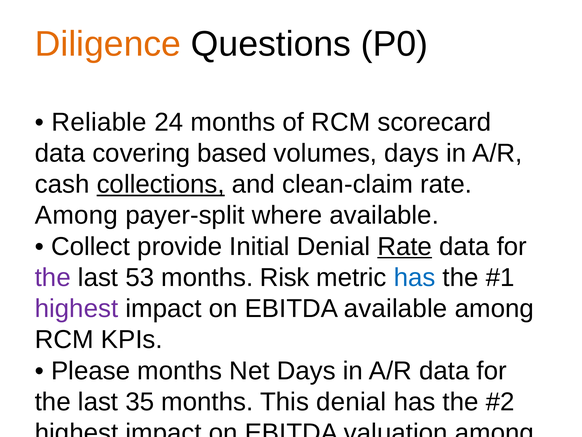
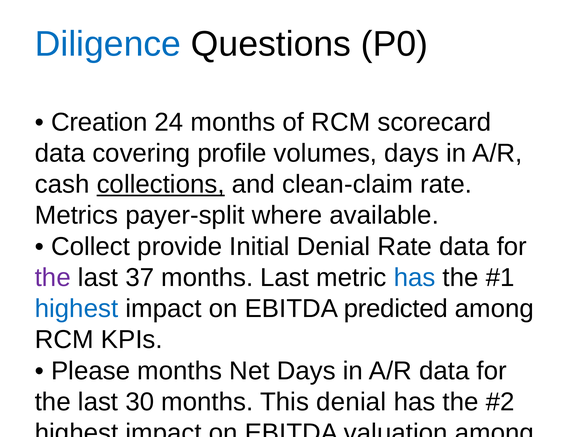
Diligence colour: orange -> blue (108, 44)
Reliable: Reliable -> Creation (99, 122)
based: based -> profile (232, 153)
Among: Among -> Metrics (77, 215)
Rate underline: present -> none (405, 246)
53: 53 -> 37 (140, 277)
months Risk: Risk -> Last (285, 277)
highest colour: purple -> blue (77, 308)
EBITDA available: available -> predicted (396, 308)
35: 35 -> 30 (140, 401)
